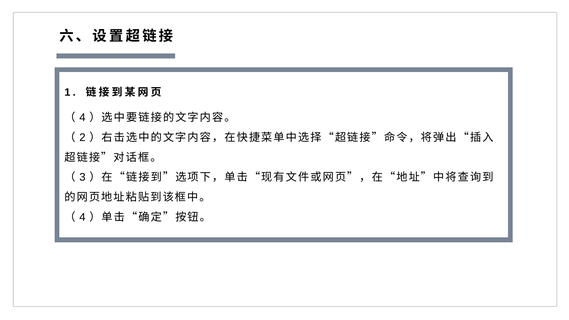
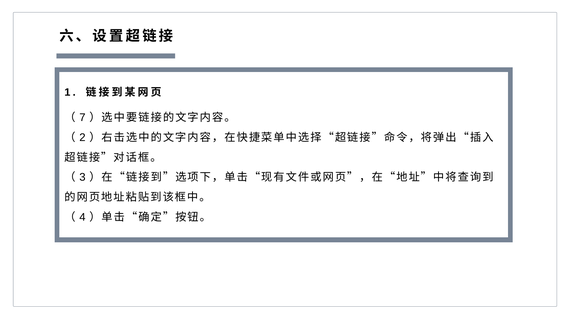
4: 4 -> 7 (82, 118)
